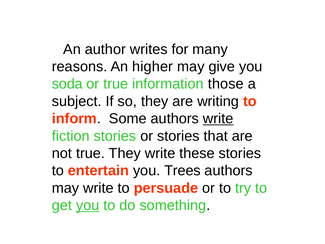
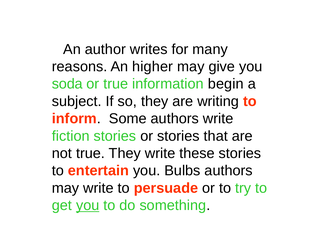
those: those -> begin (226, 84)
write underline: present -> none (218, 119)
Trees: Trees -> Bulbs (182, 171)
